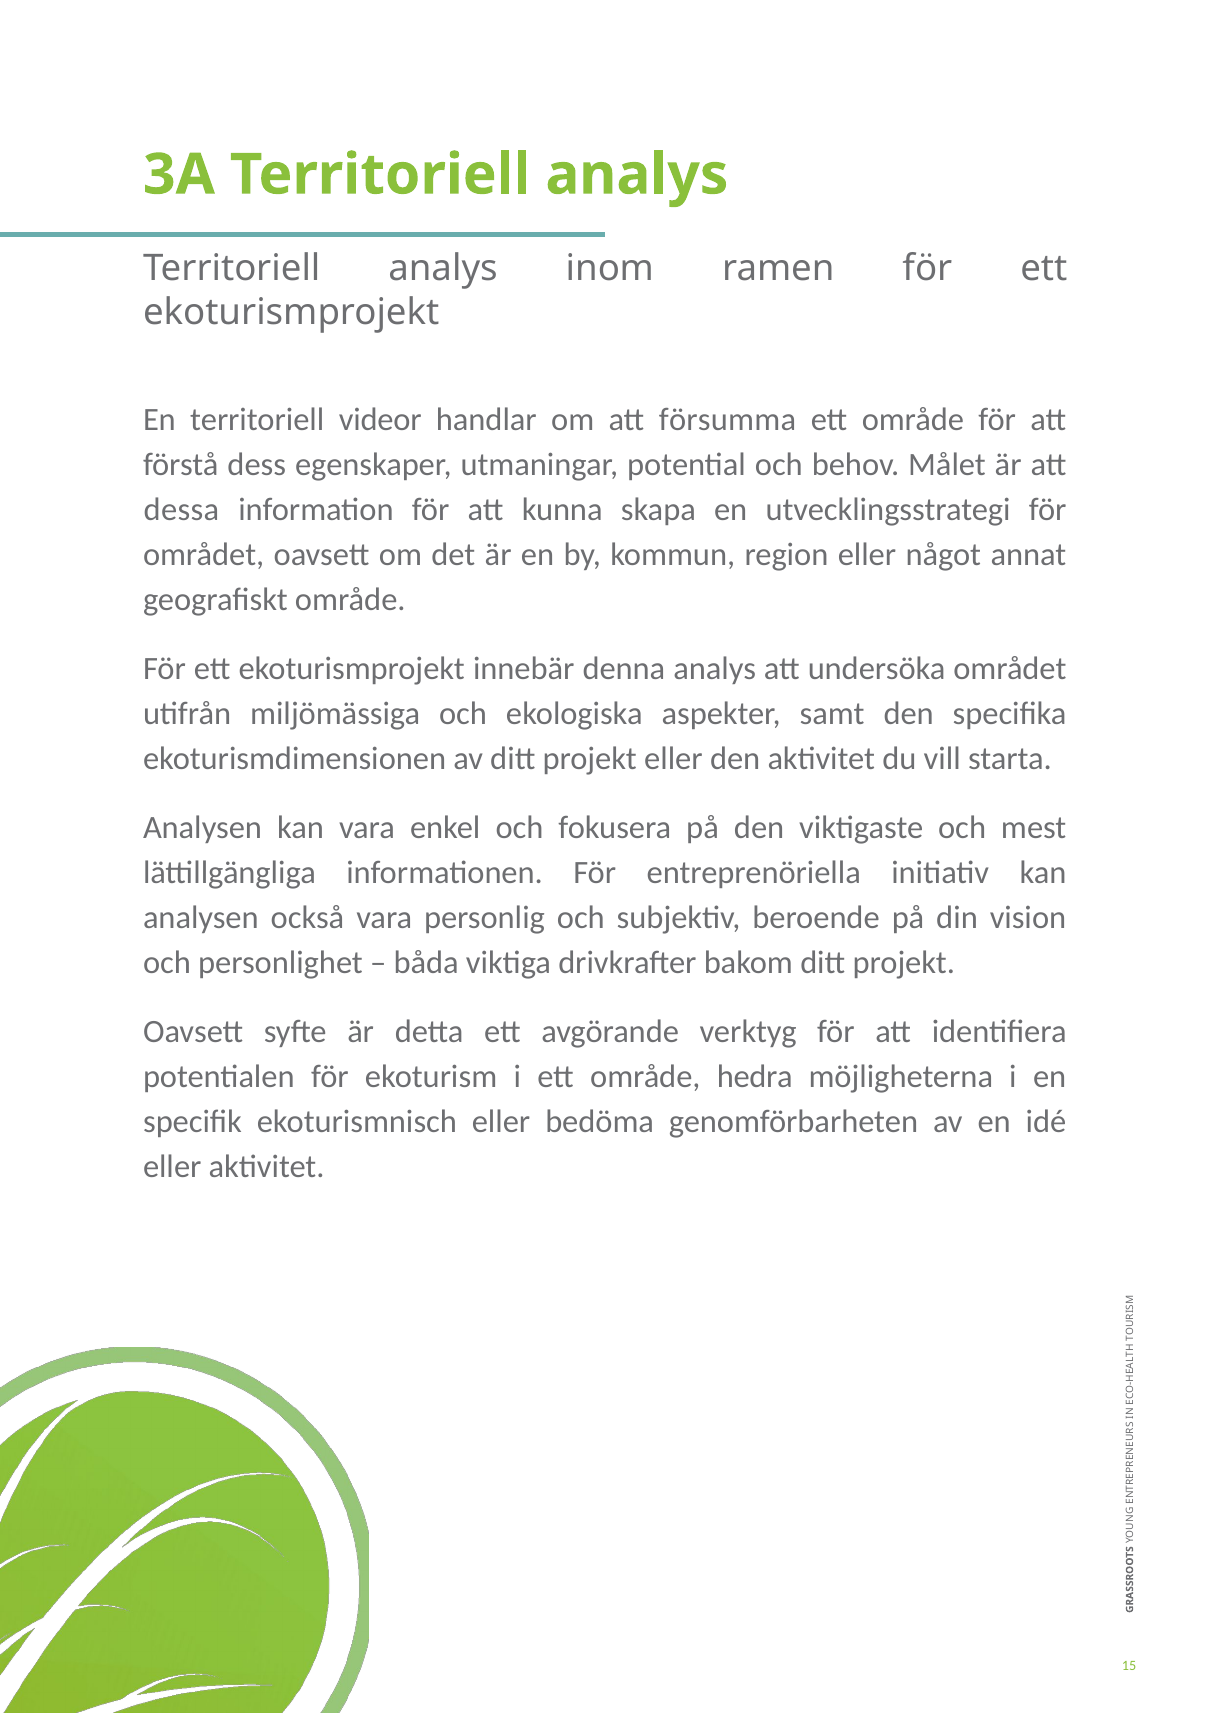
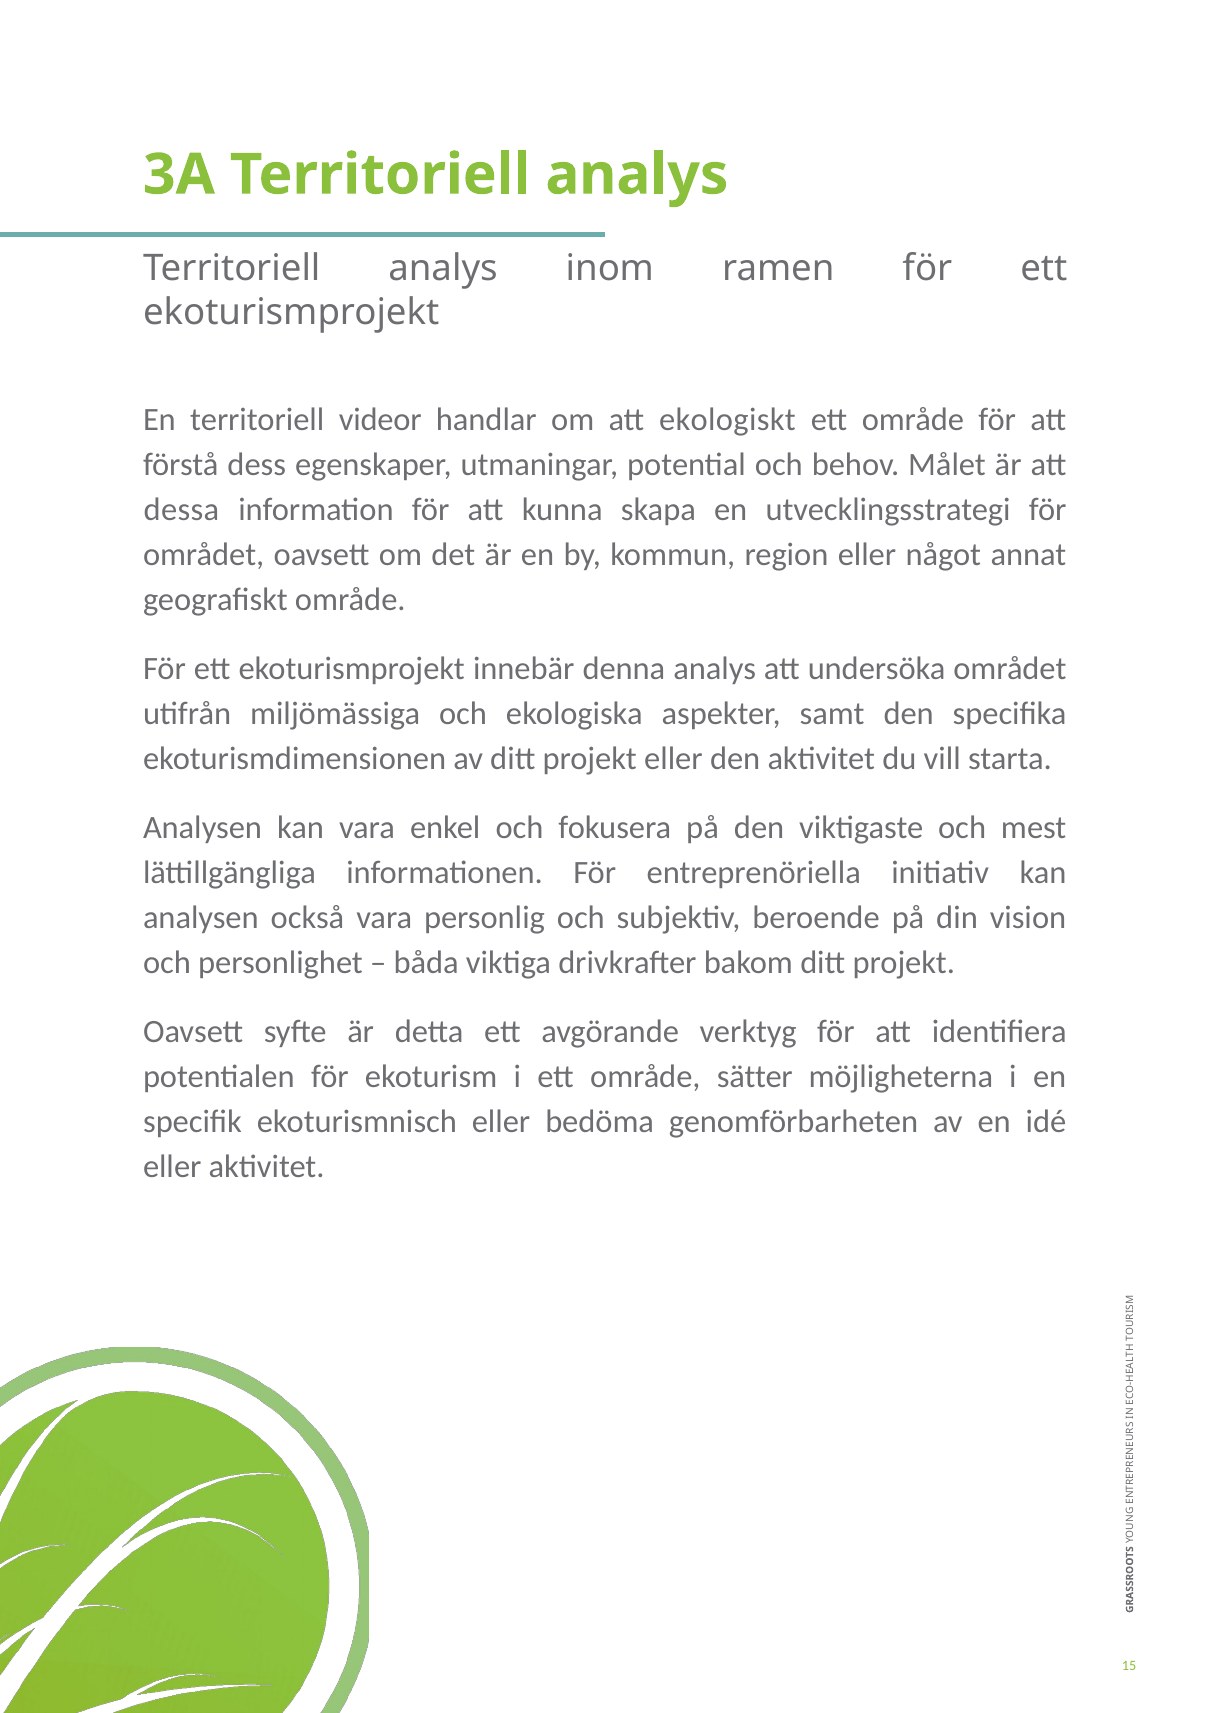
försumma: försumma -> ekologiskt (727, 420)
hedra: hedra -> sätter (755, 1076)
